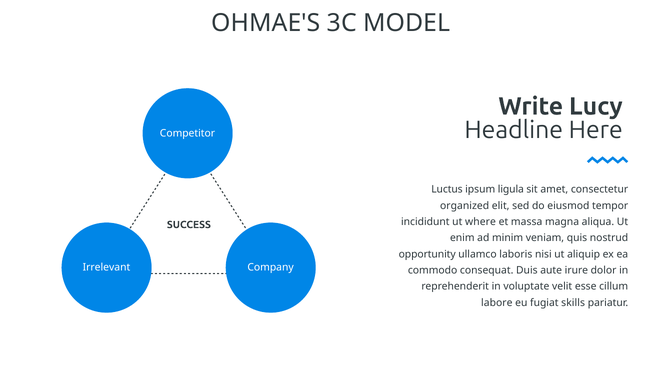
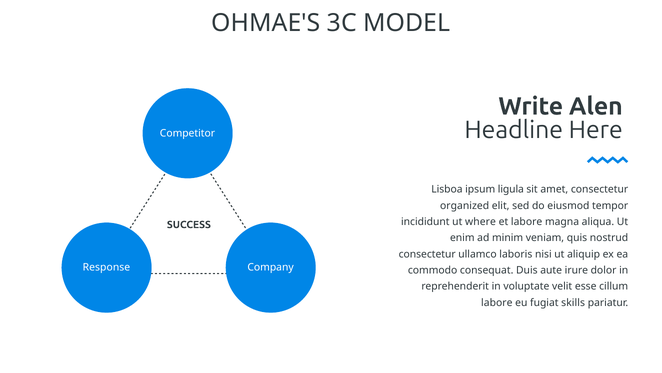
Lucy: Lucy -> Alen (596, 106)
Luctus: Luctus -> Lisboa (447, 189)
et massa: massa -> labore (527, 221)
opportunity: opportunity -> consectetur (427, 254)
Irrelevant: Irrelevant -> Response (106, 267)
